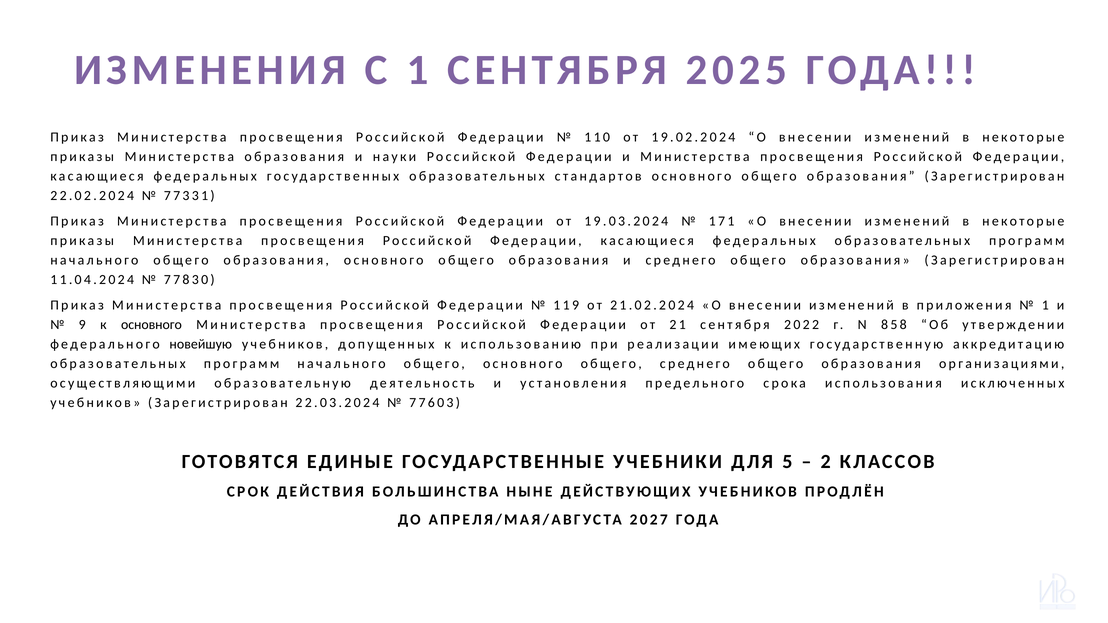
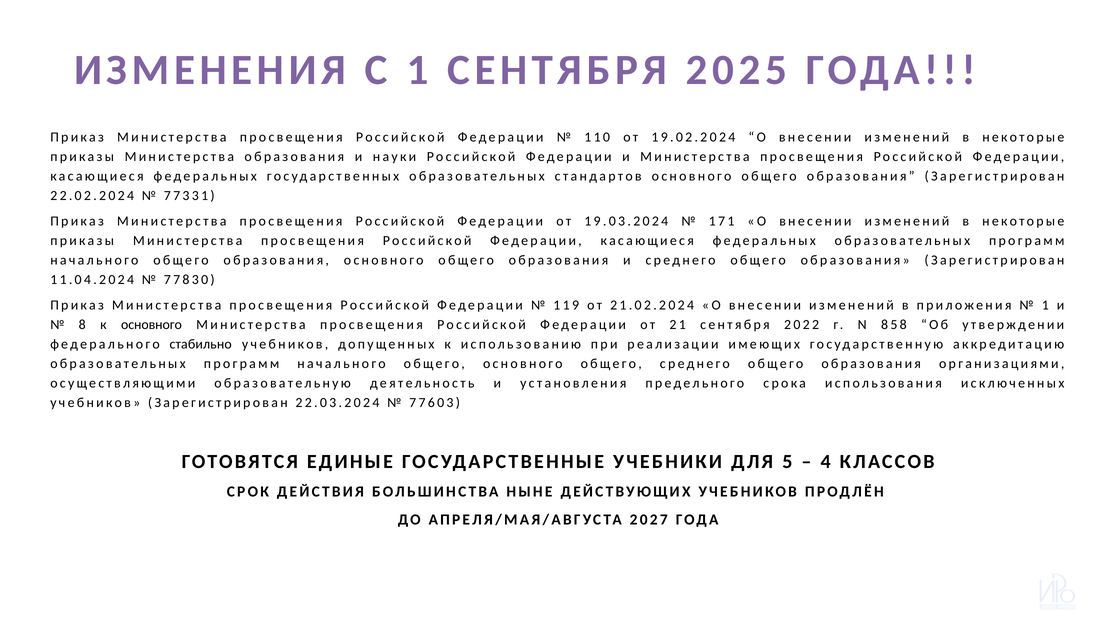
9: 9 -> 8 (82, 325)
новейшую: новейшую -> стабильно (201, 344)
2: 2 -> 4 (826, 462)
